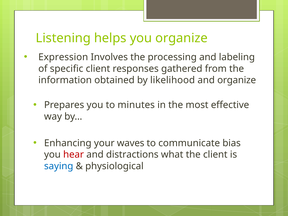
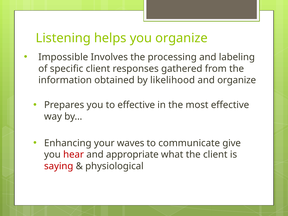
Expression: Expression -> Impossible (63, 57)
to minutes: minutes -> effective (136, 105)
bias: bias -> give (232, 143)
distractions: distractions -> appropriate (132, 155)
saying colour: blue -> red (59, 166)
